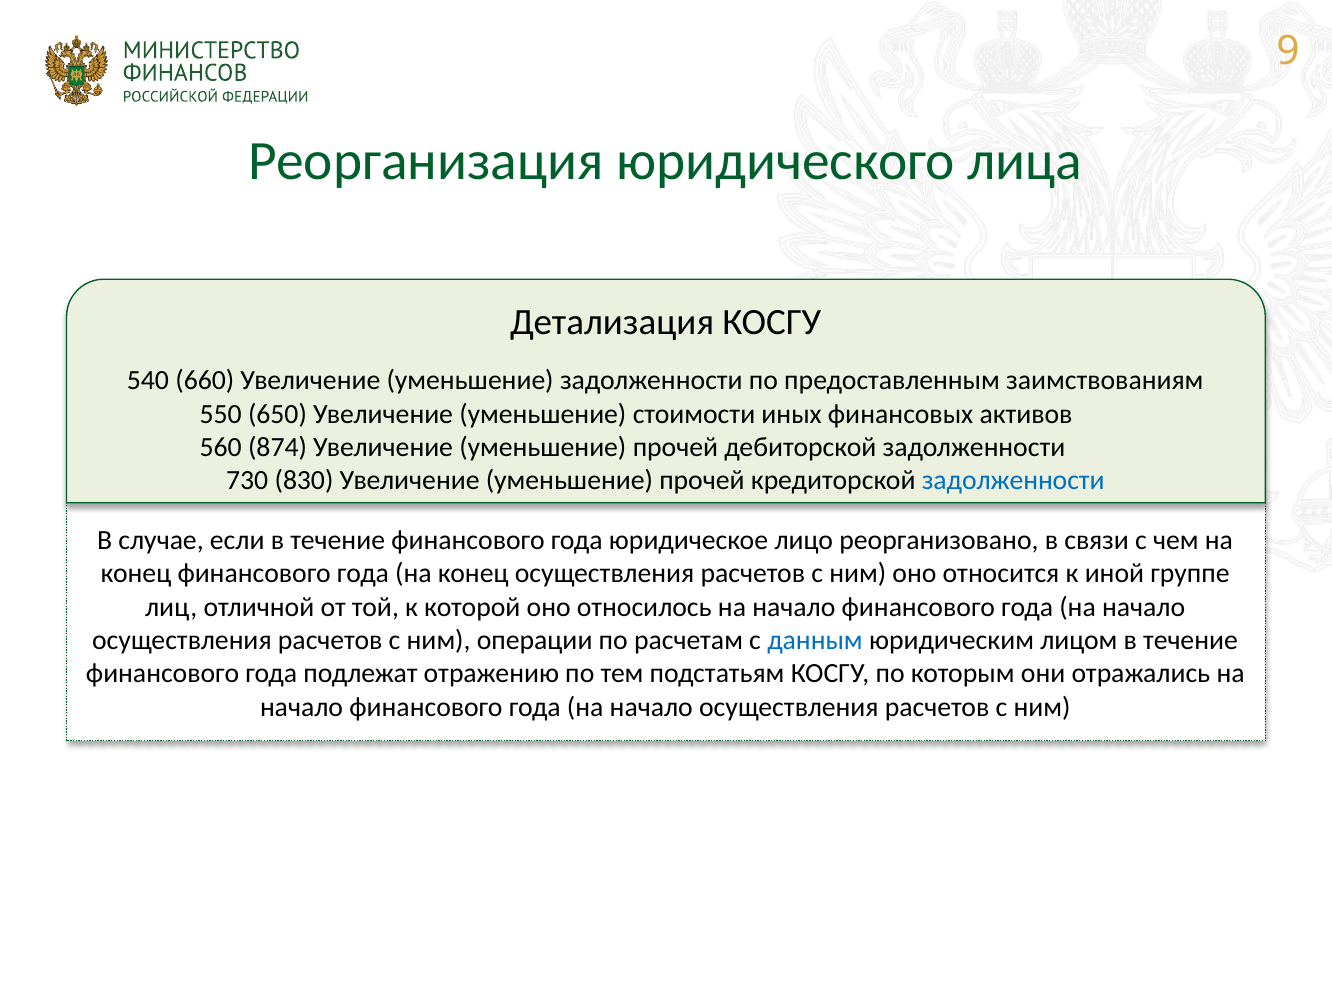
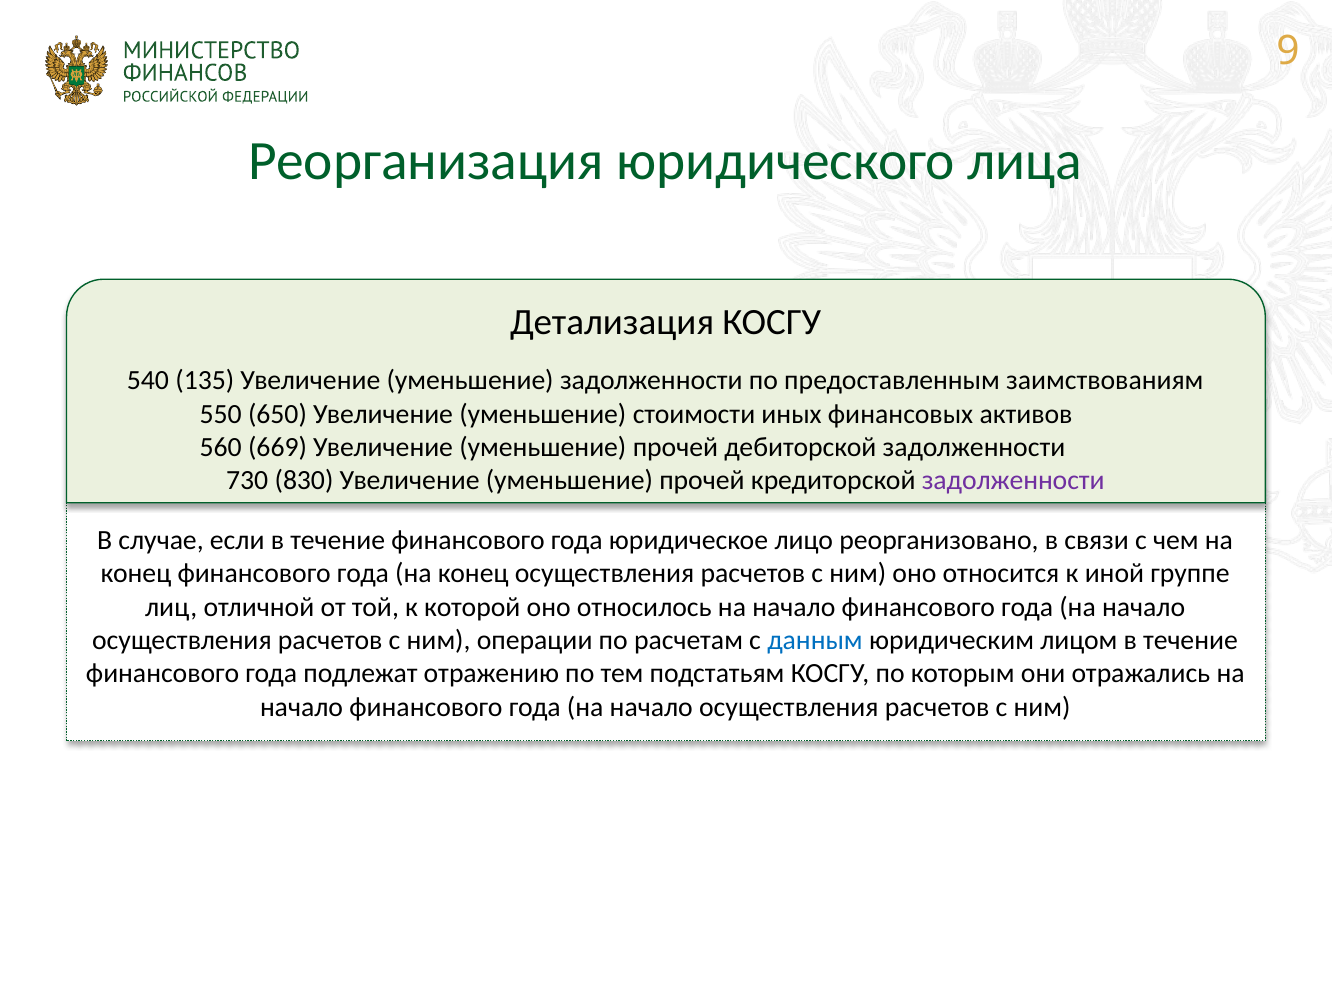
660: 660 -> 135 (205, 381)
874: 874 -> 669 (278, 447)
задолженности colour: blue -> purple (1013, 480)
